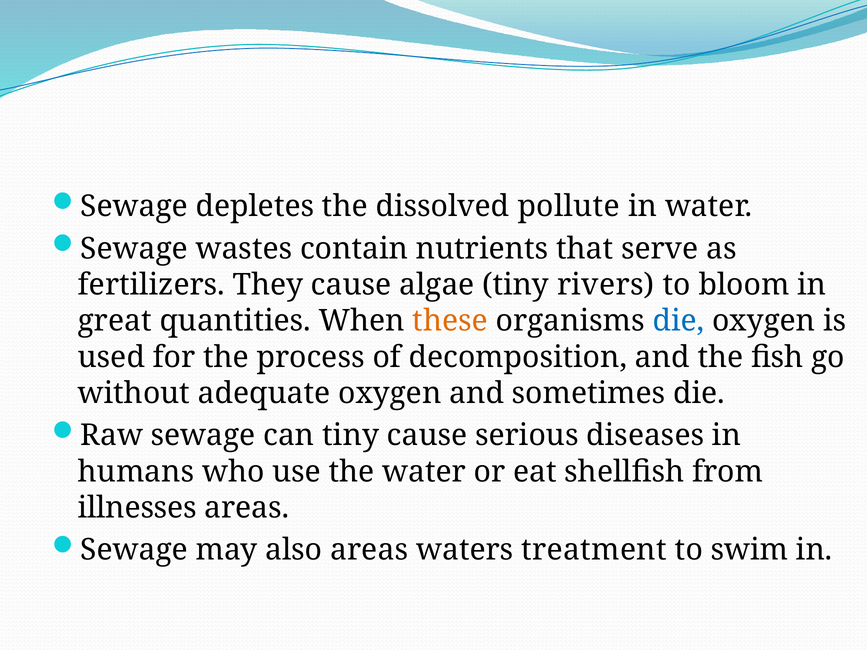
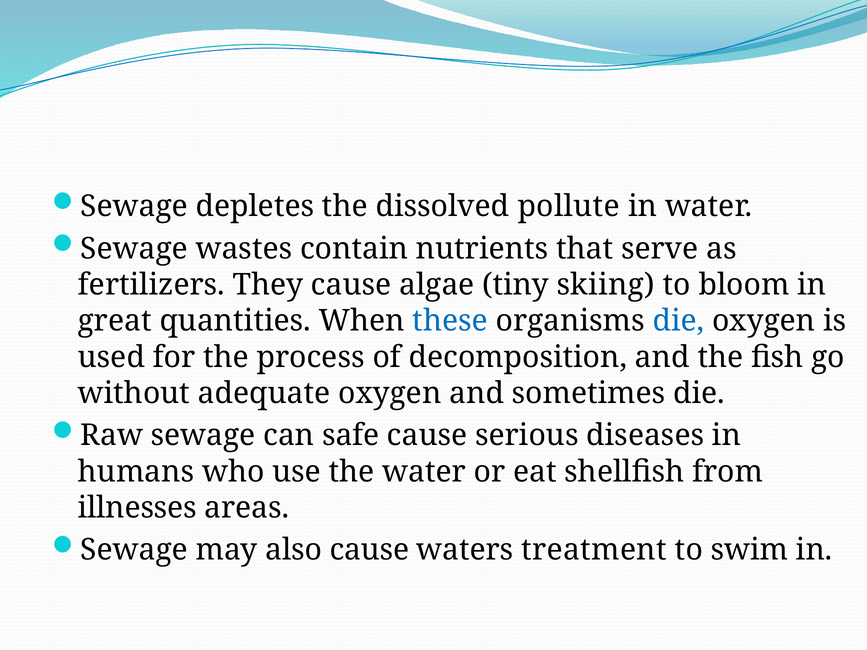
rivers: rivers -> skiing (606, 285)
these colour: orange -> blue (450, 321)
can tiny: tiny -> safe (351, 436)
also areas: areas -> cause (369, 550)
